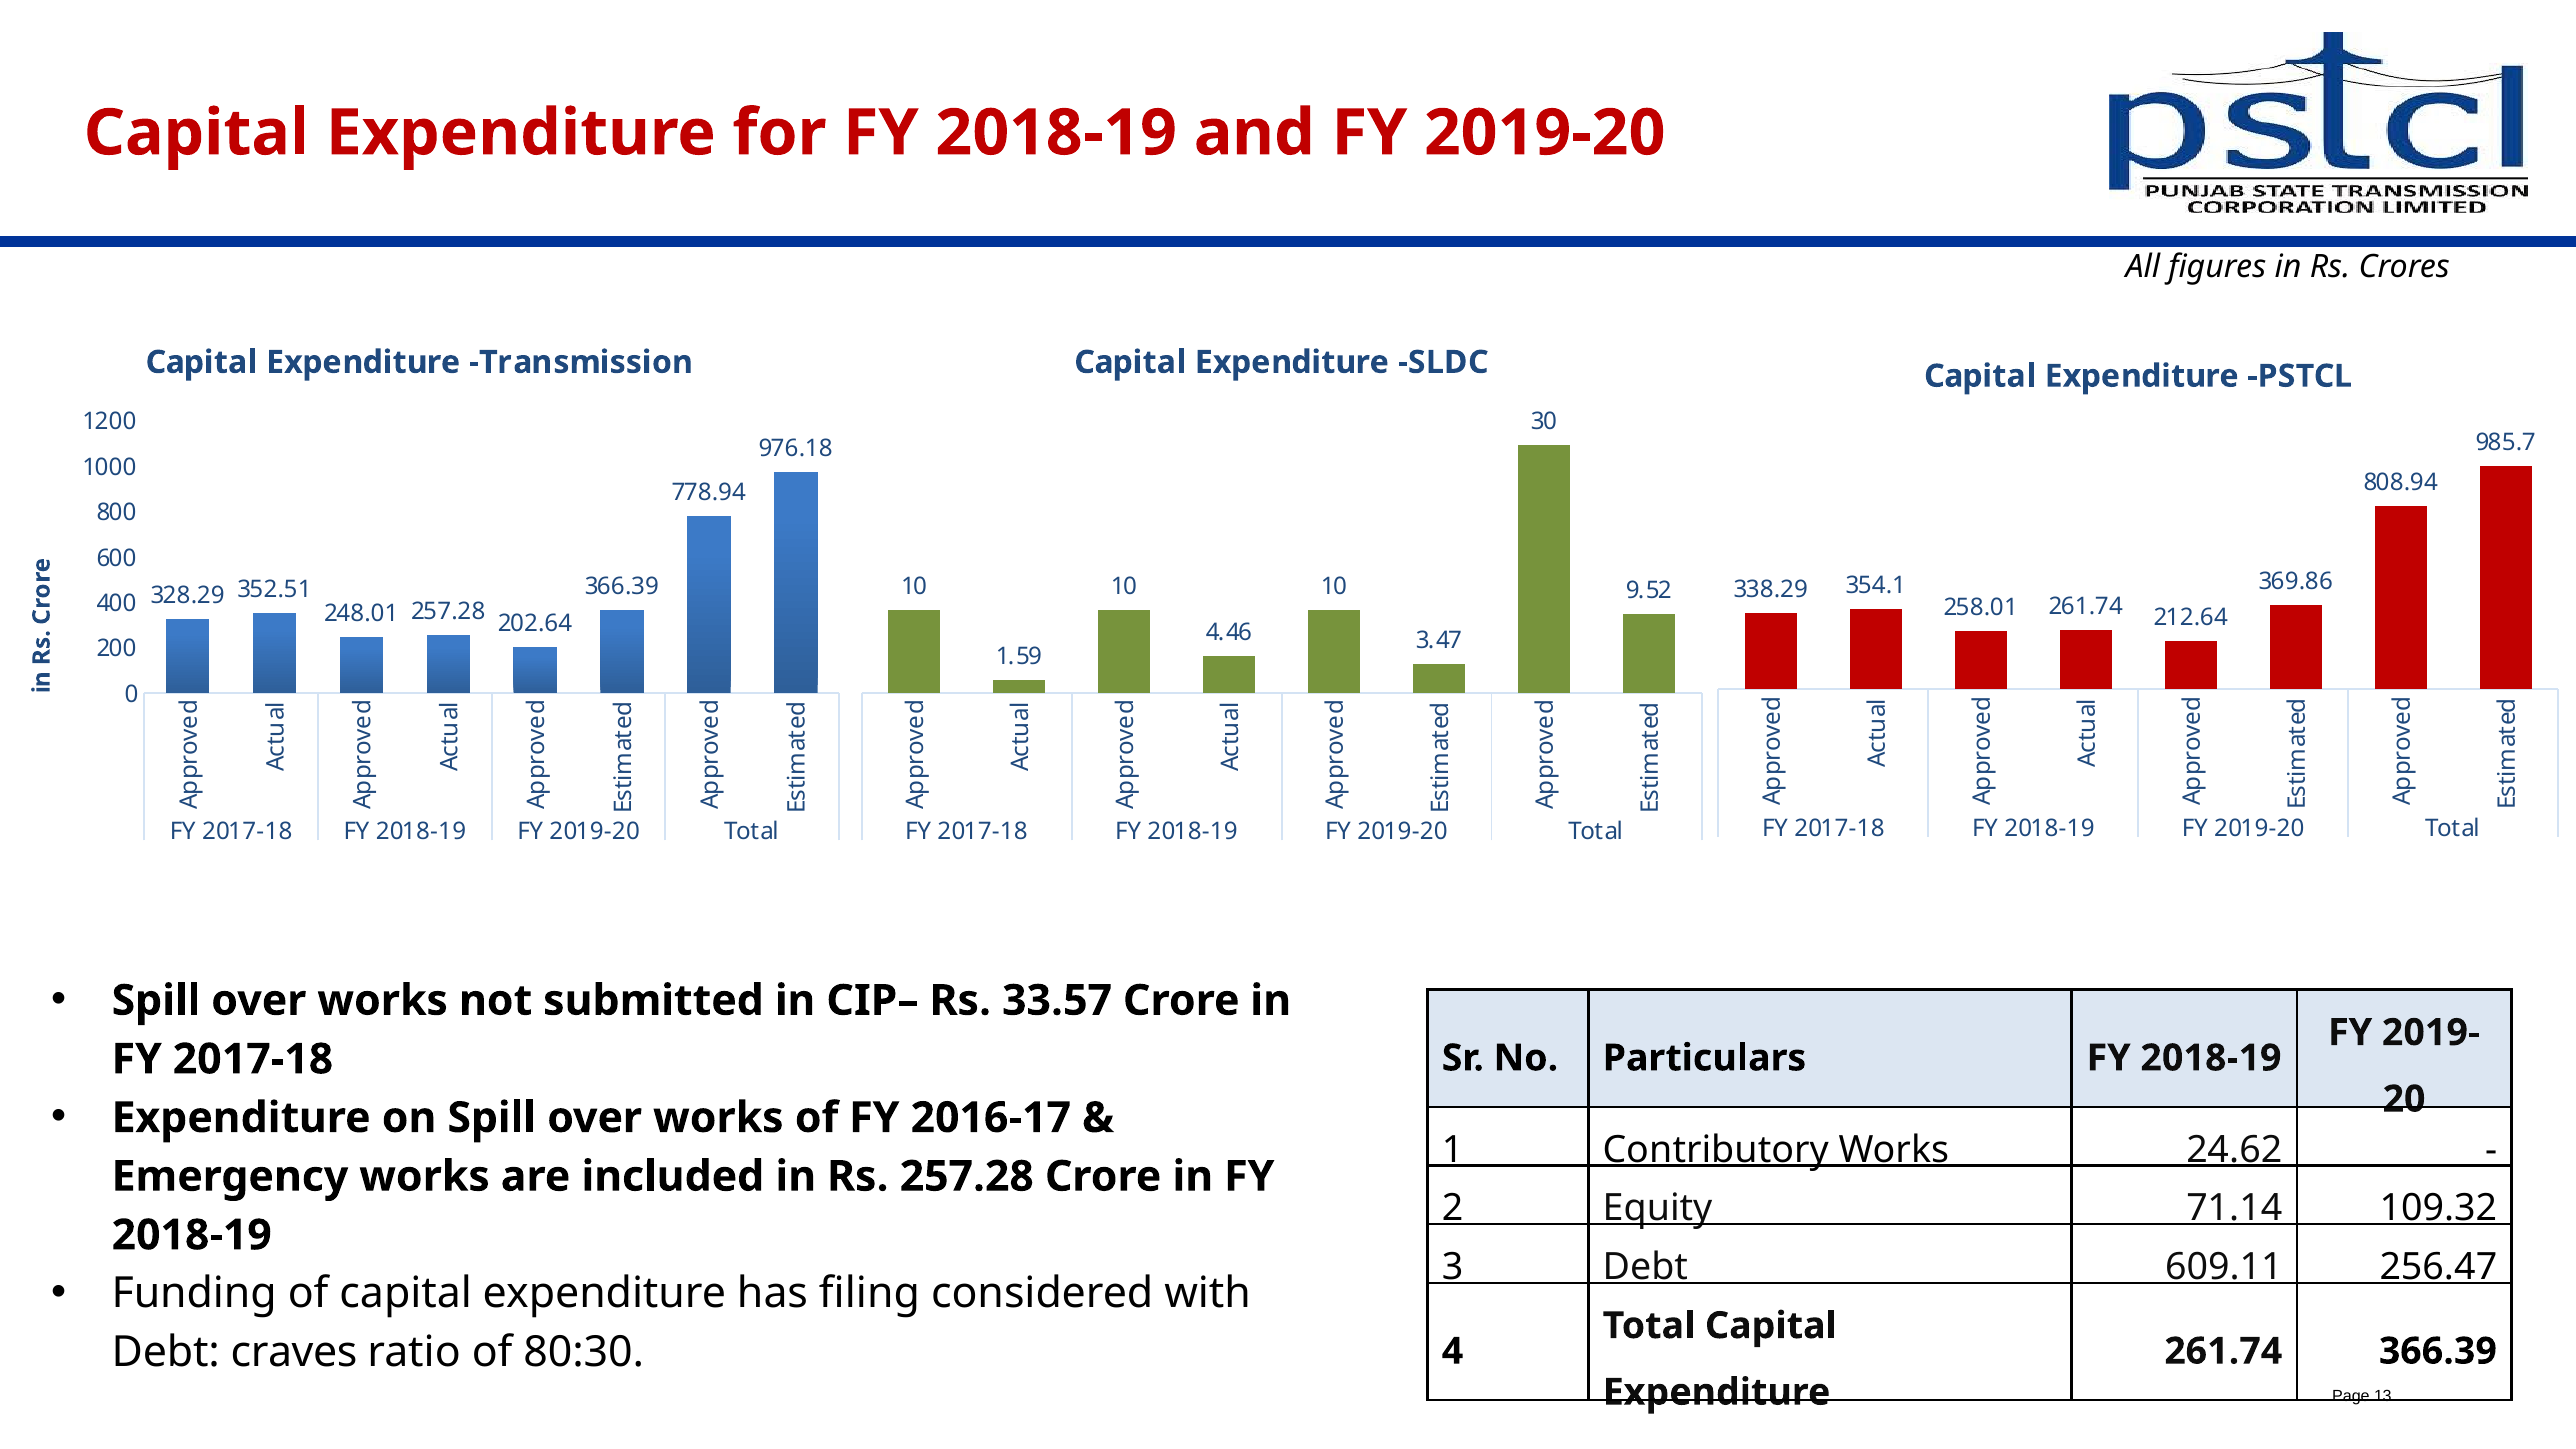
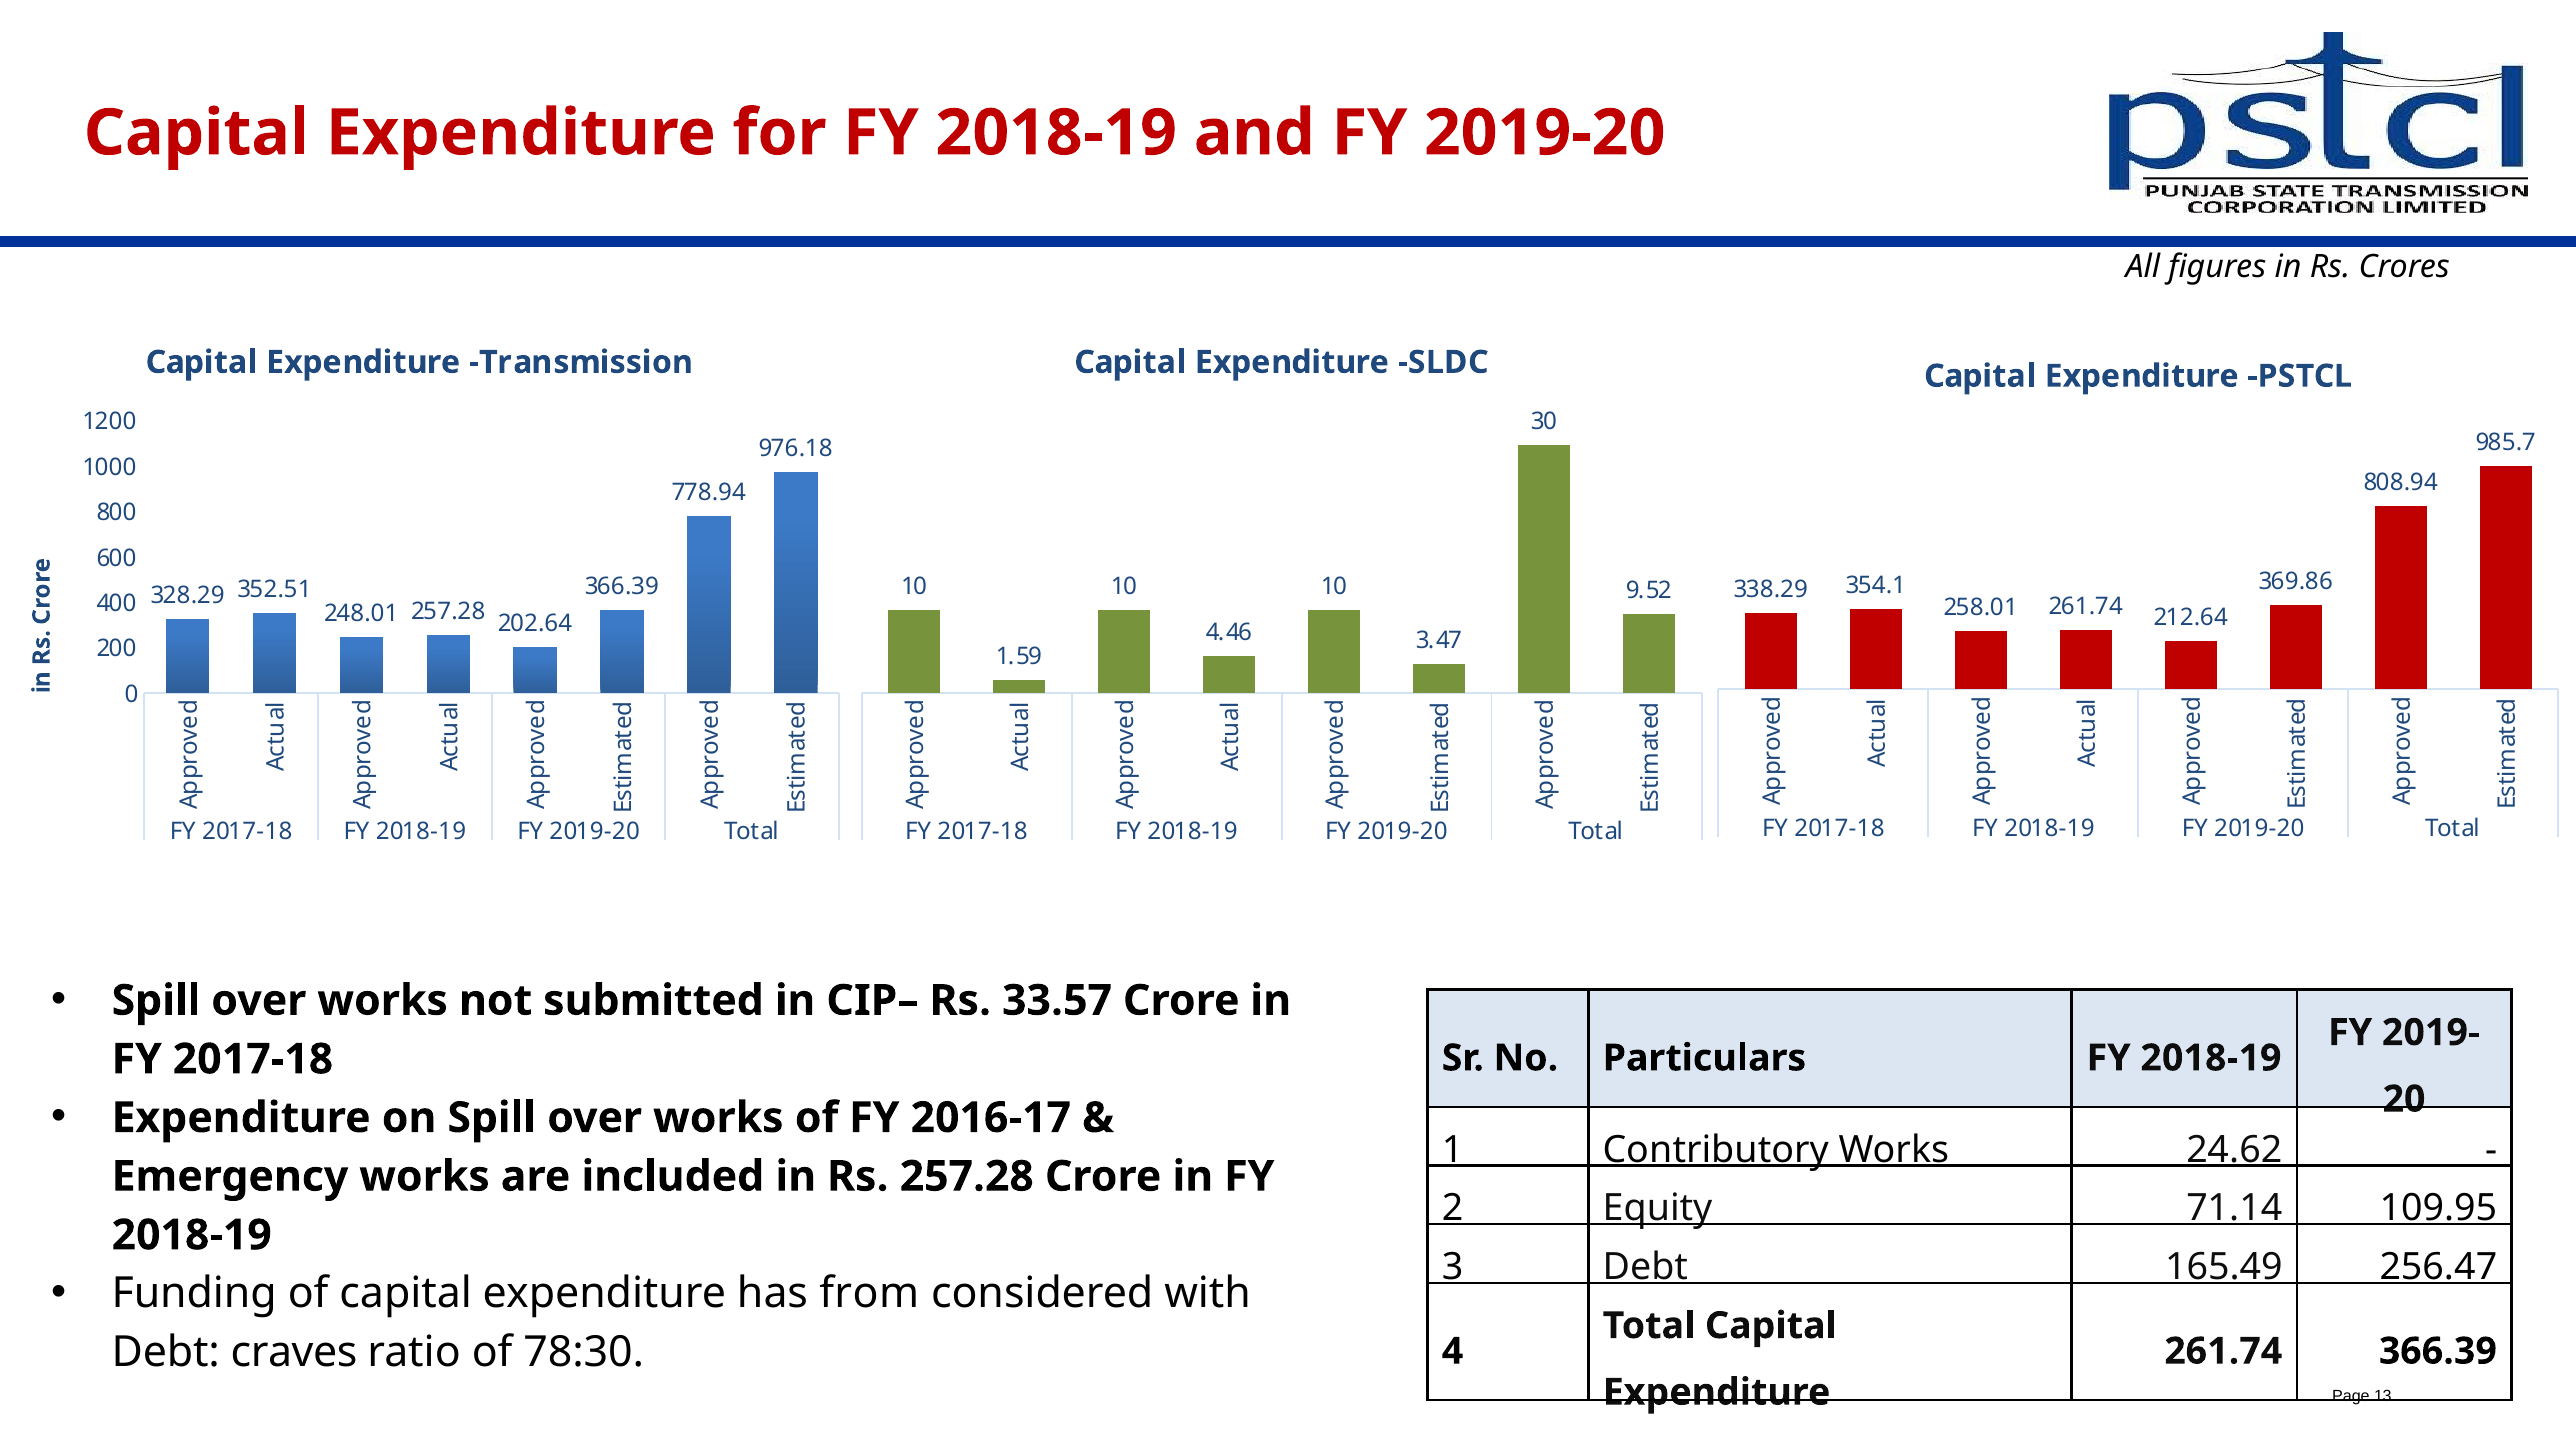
109.32: 109.32 -> 109.95 (2438, 1208)
609.11: 609.11 -> 165.49 (2224, 1267)
filing: filing -> from (869, 1294)
80:30: 80:30 -> 78:30 (584, 1352)
